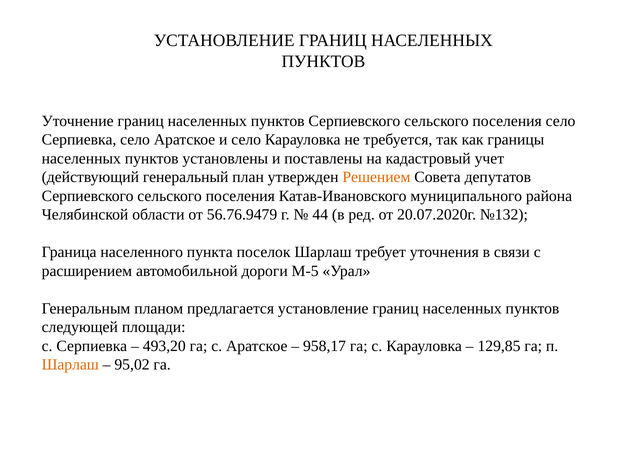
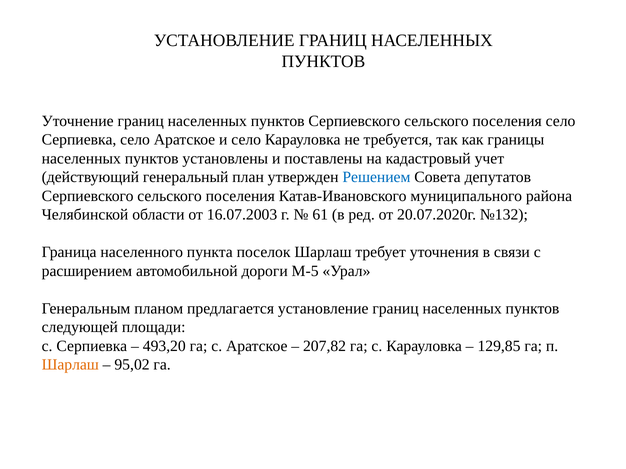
Решением colour: orange -> blue (376, 177)
56.76.9479: 56.76.9479 -> 16.07.2003 (242, 215)
44: 44 -> 61 (320, 215)
958,17: 958,17 -> 207,82 (325, 346)
